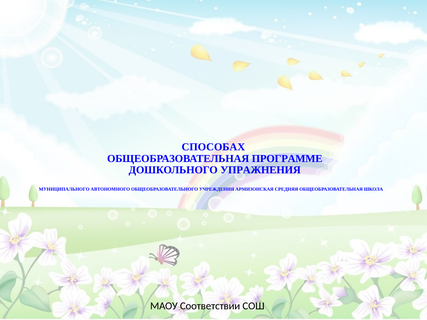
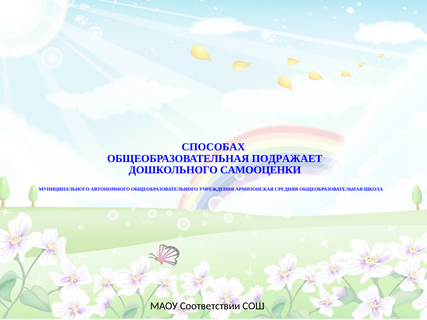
ПРОГРАММЕ: ПРОГРАММЕ -> ПОДРАЖАЕТ (287, 159)
УПРАЖНЕНИЯ: УПРАЖНЕНИЯ -> САМООЦЕНКИ (261, 170)
